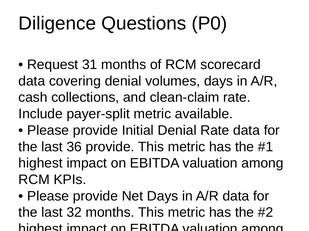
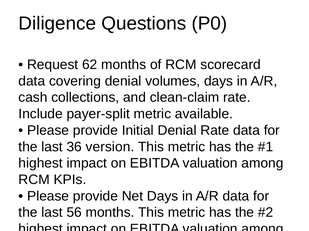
31: 31 -> 62 (90, 65)
36 provide: provide -> version (110, 147)
32: 32 -> 56 (74, 213)
